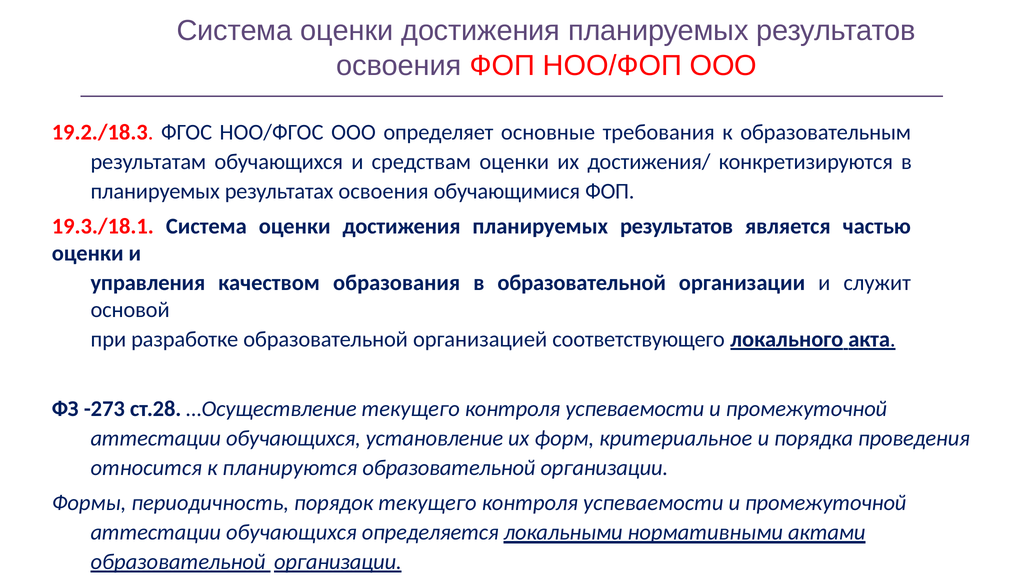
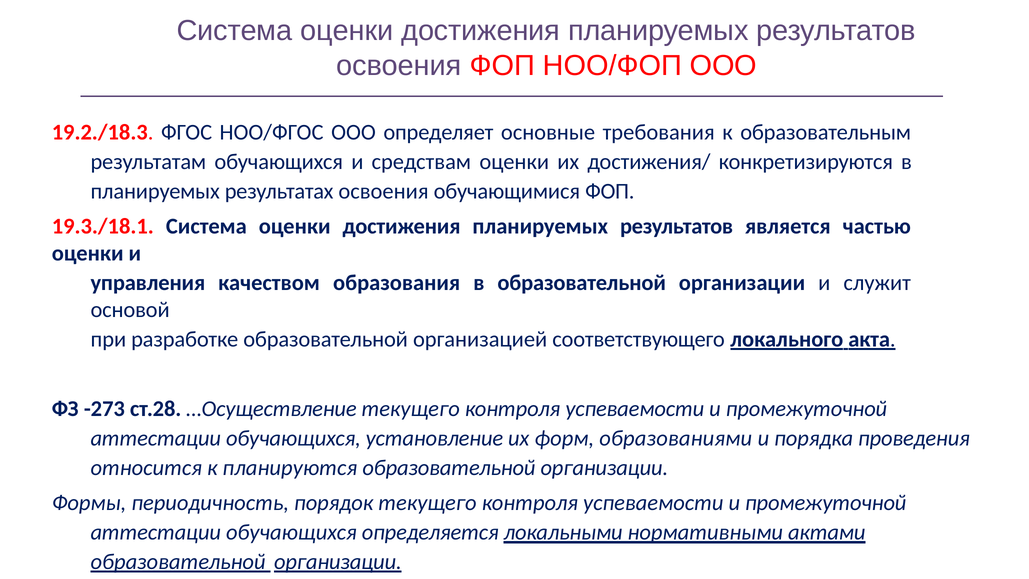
критериальное: критериальное -> образованиями (676, 438)
